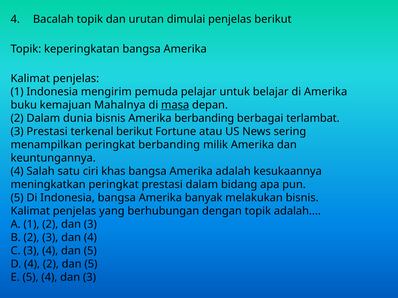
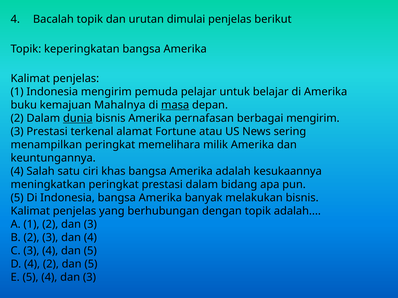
dunia underline: none -> present (78, 118)
Amerika berbanding: berbanding -> pernafasan (204, 118)
berbagai terlambat: terlambat -> mengirim (313, 118)
terkenal berikut: berikut -> alamat (134, 132)
peringkat berbanding: berbanding -> memelihara (169, 145)
